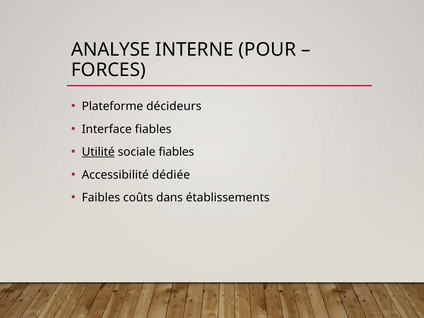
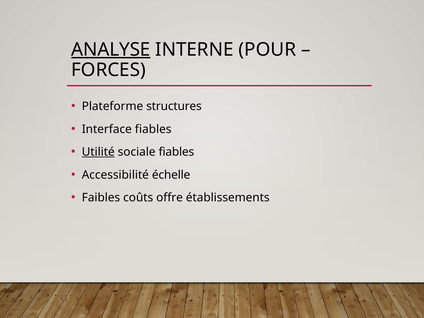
ANALYSE underline: none -> present (111, 50)
décideurs: décideurs -> structures (174, 106)
dédiée: dédiée -> échelle (171, 175)
dans: dans -> offre (170, 198)
